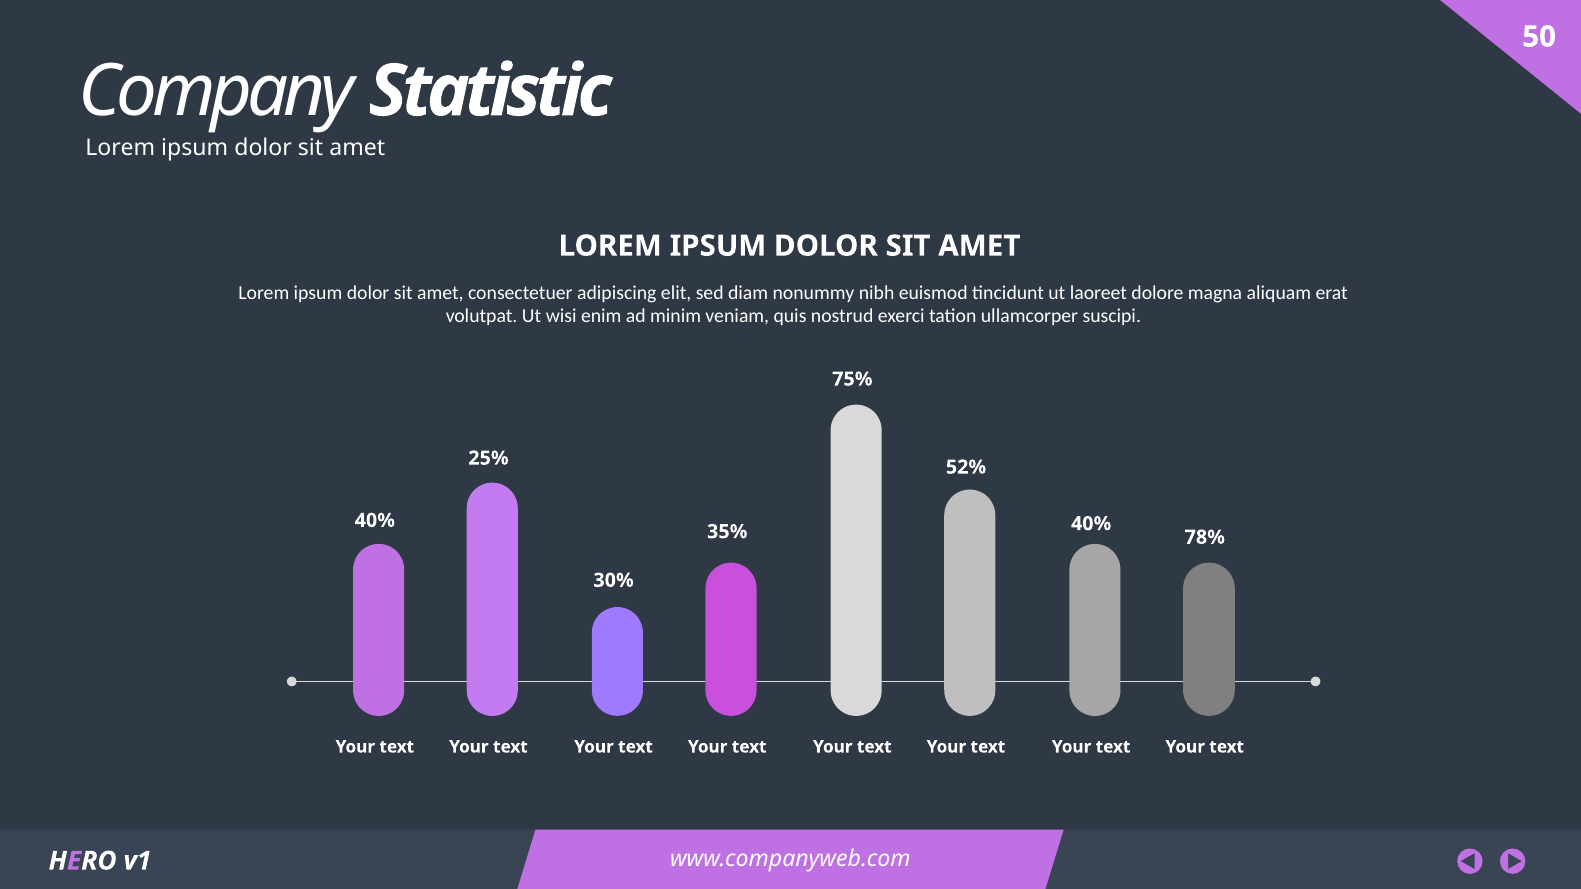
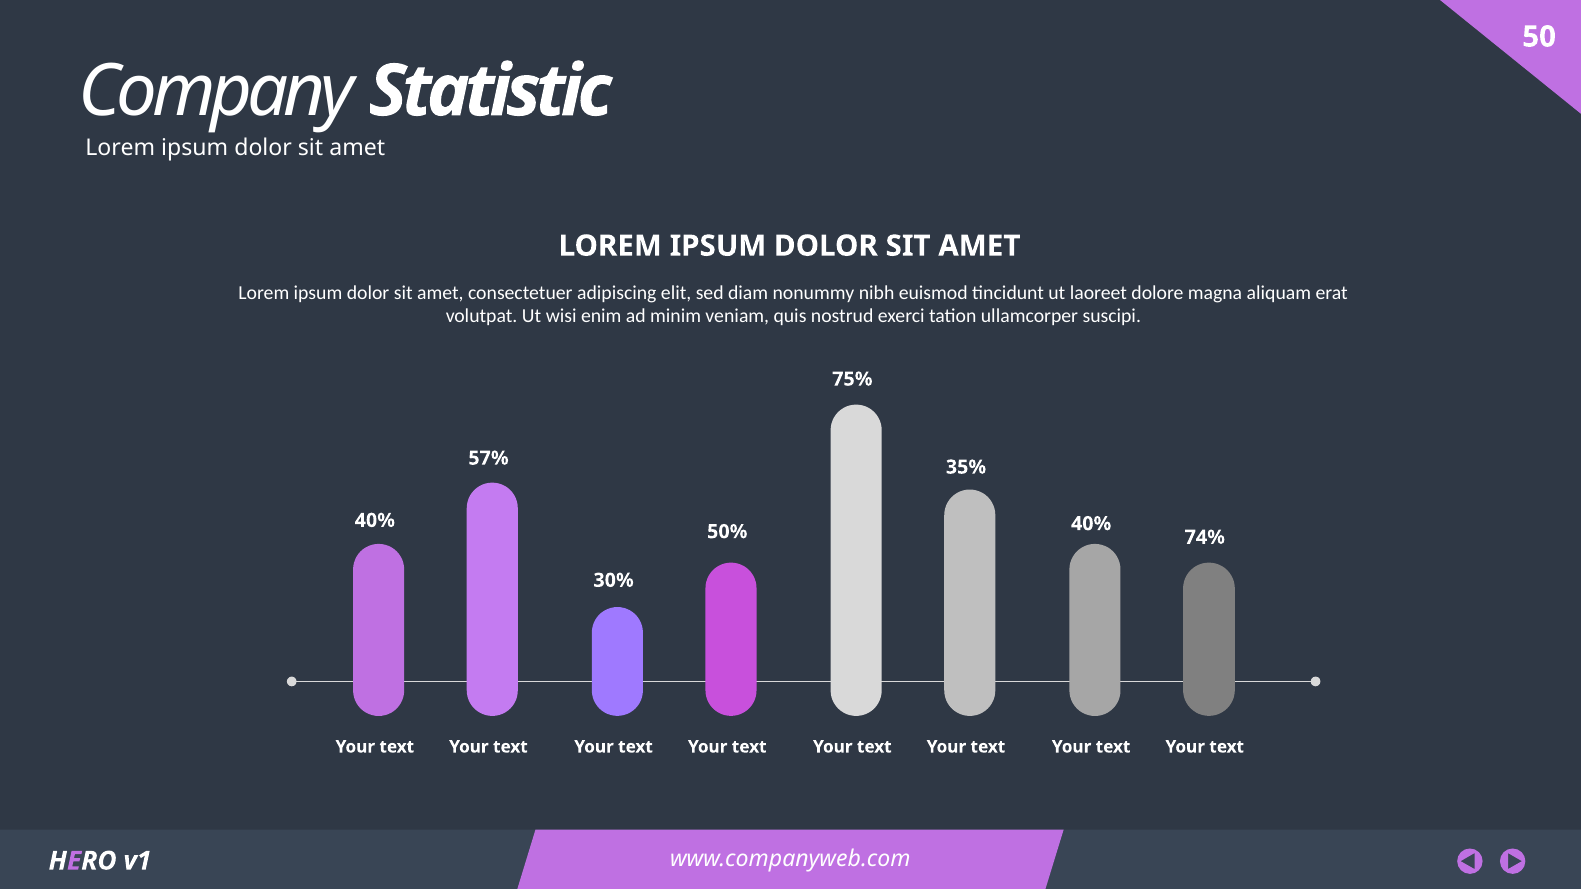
25%: 25% -> 57% (489, 458)
52%: 52% -> 35% (966, 467)
35%: 35% -> 50% (727, 532)
78%: 78% -> 74% (1205, 537)
